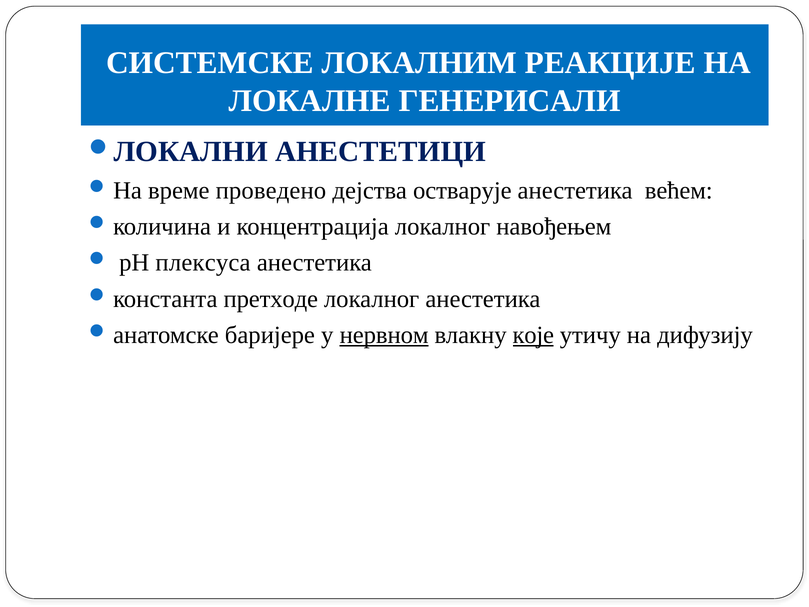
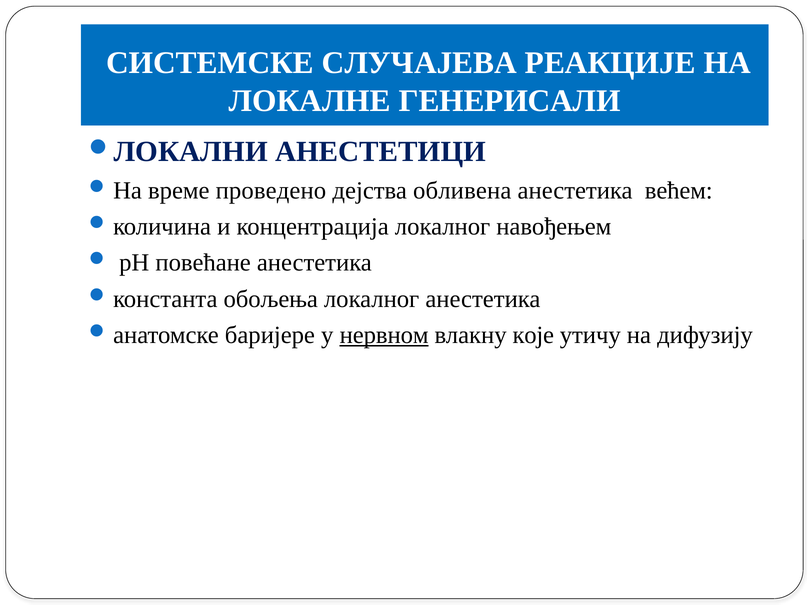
ЛОКАЛНИМ: ЛОКАЛНИМ -> СЛУЧАЈЕВА (419, 63)
остварује: остварује -> обливена (462, 190)
плексуса: плексуса -> повећане (203, 263)
претходе: претходе -> обољења (271, 299)
које underline: present -> none (533, 335)
